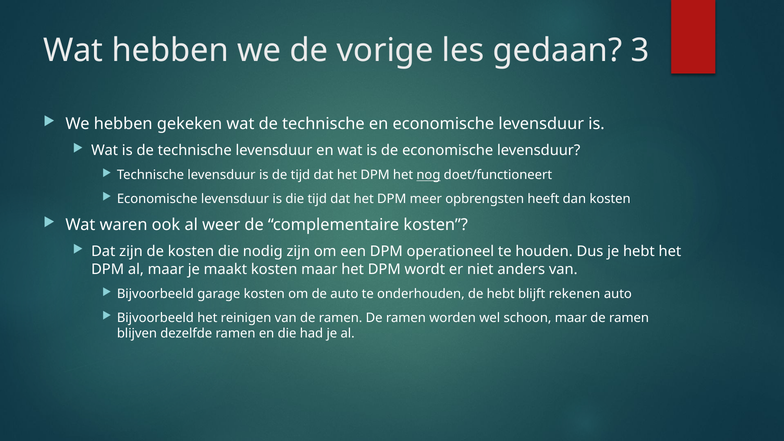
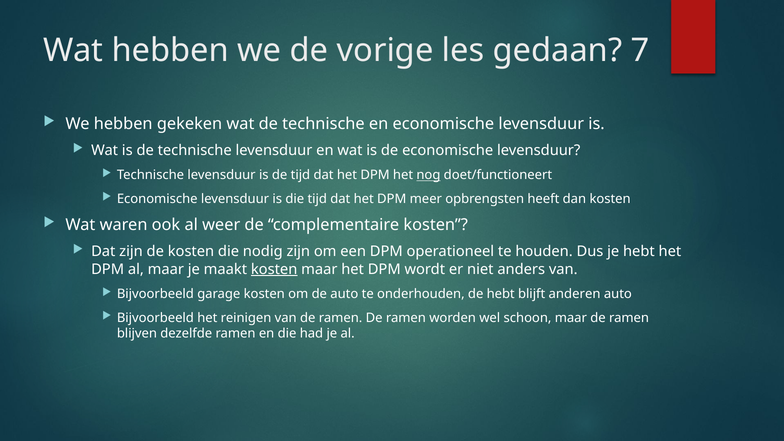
3: 3 -> 7 (640, 51)
kosten underline: none -> present (274, 269)
rekenen: rekenen -> anderen (575, 294)
